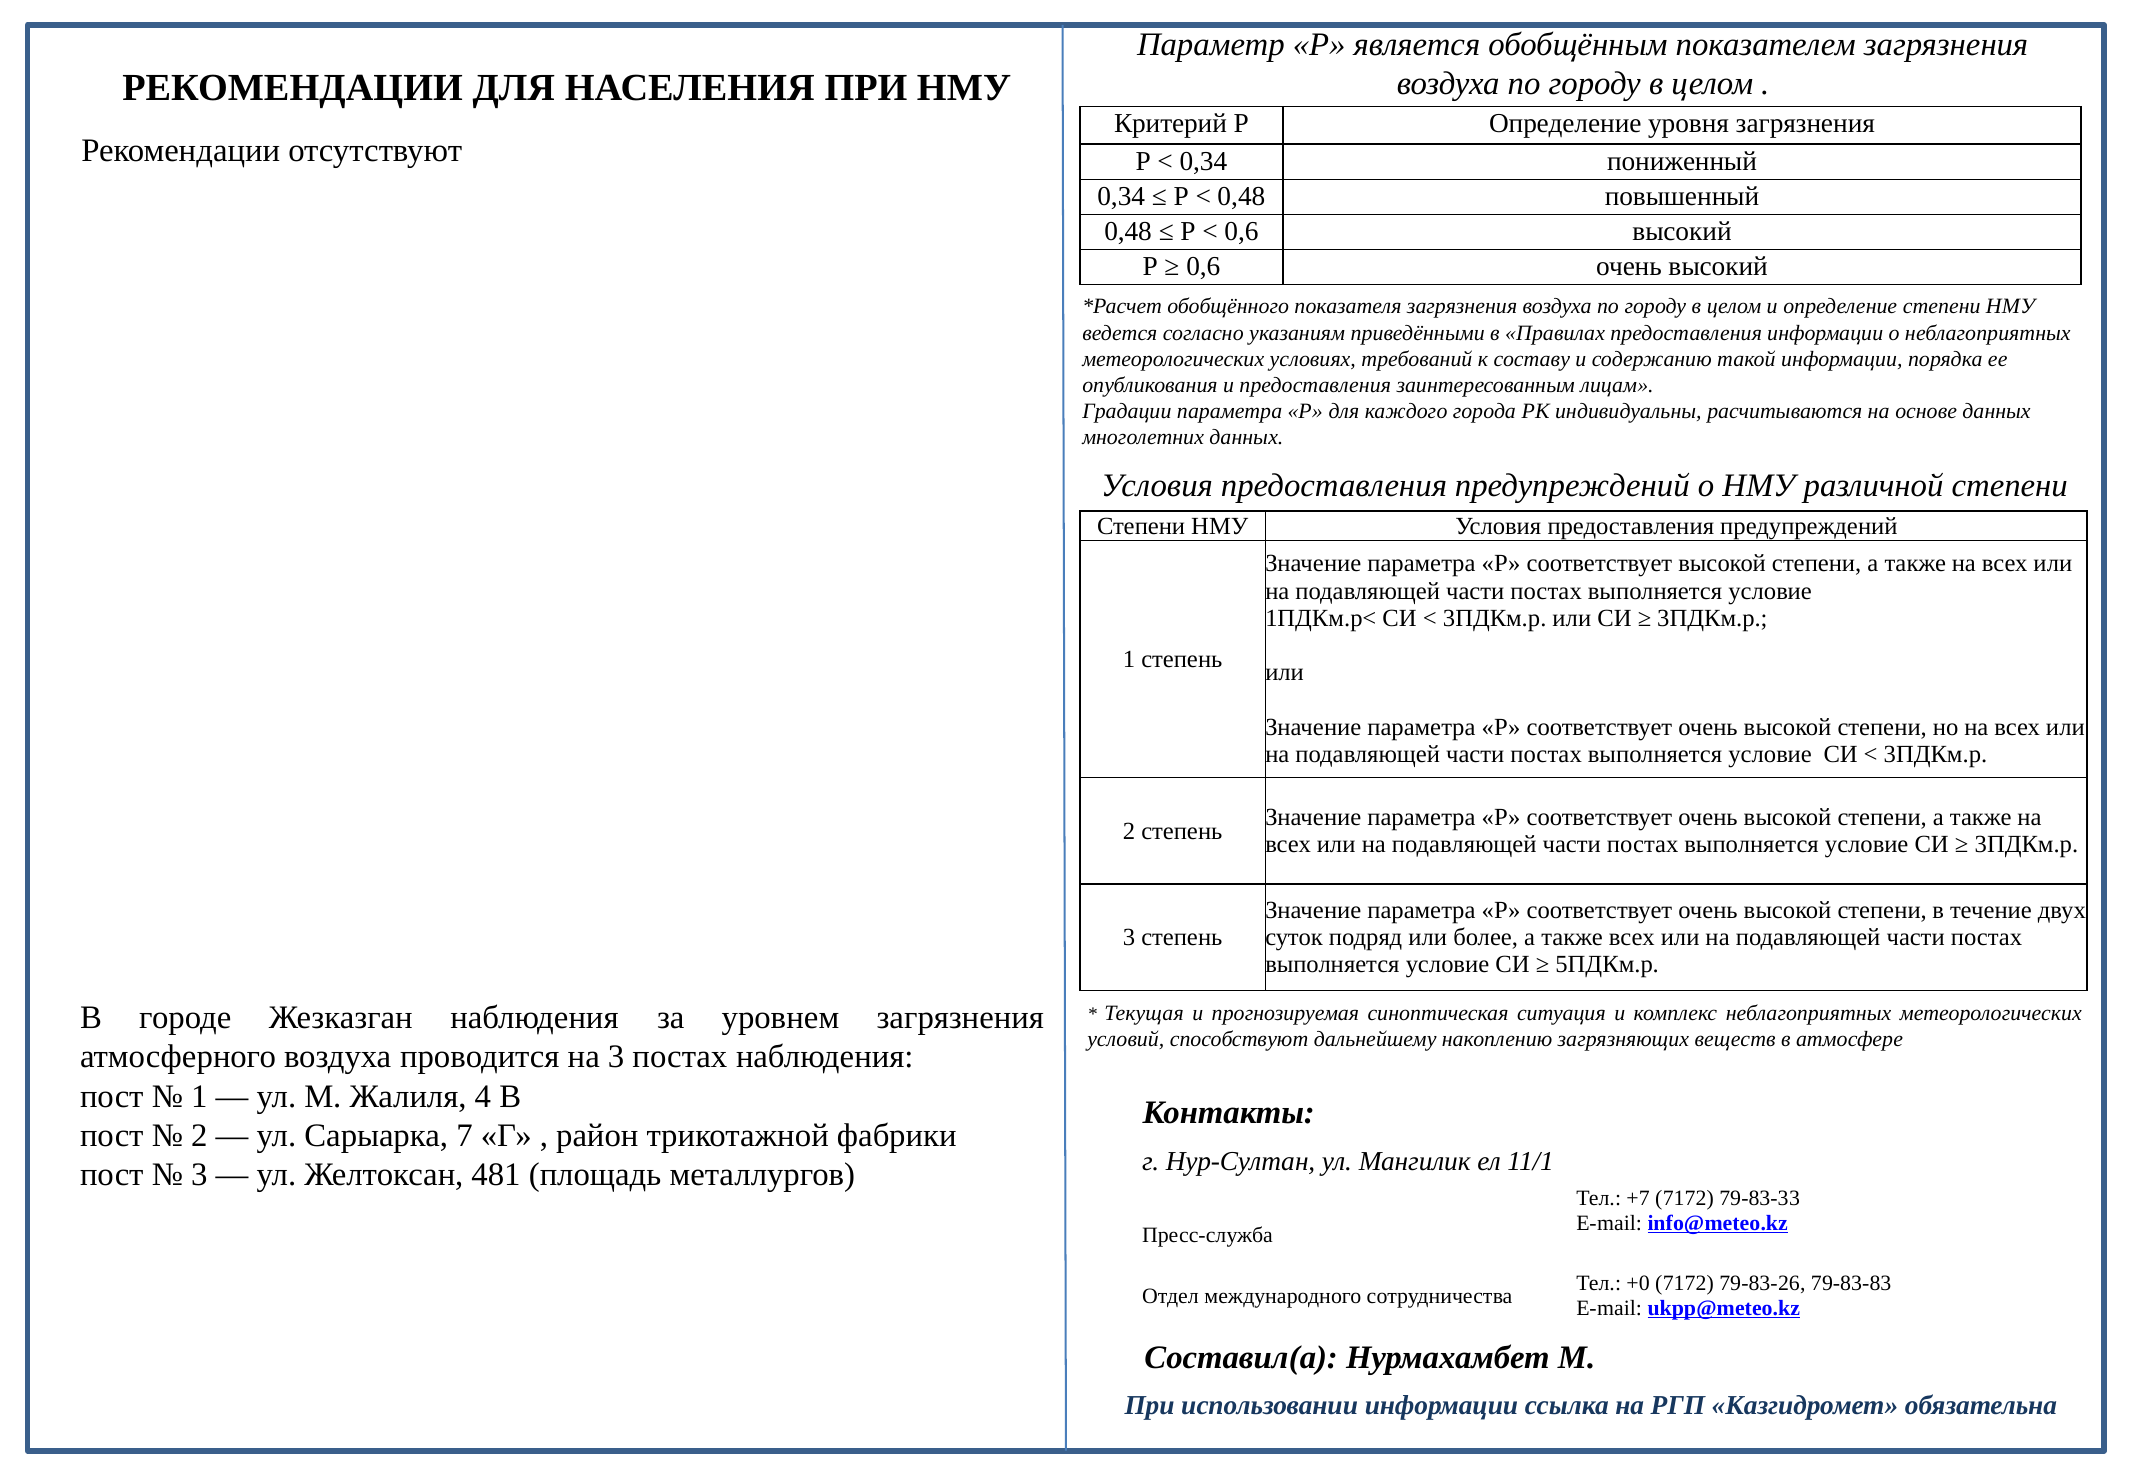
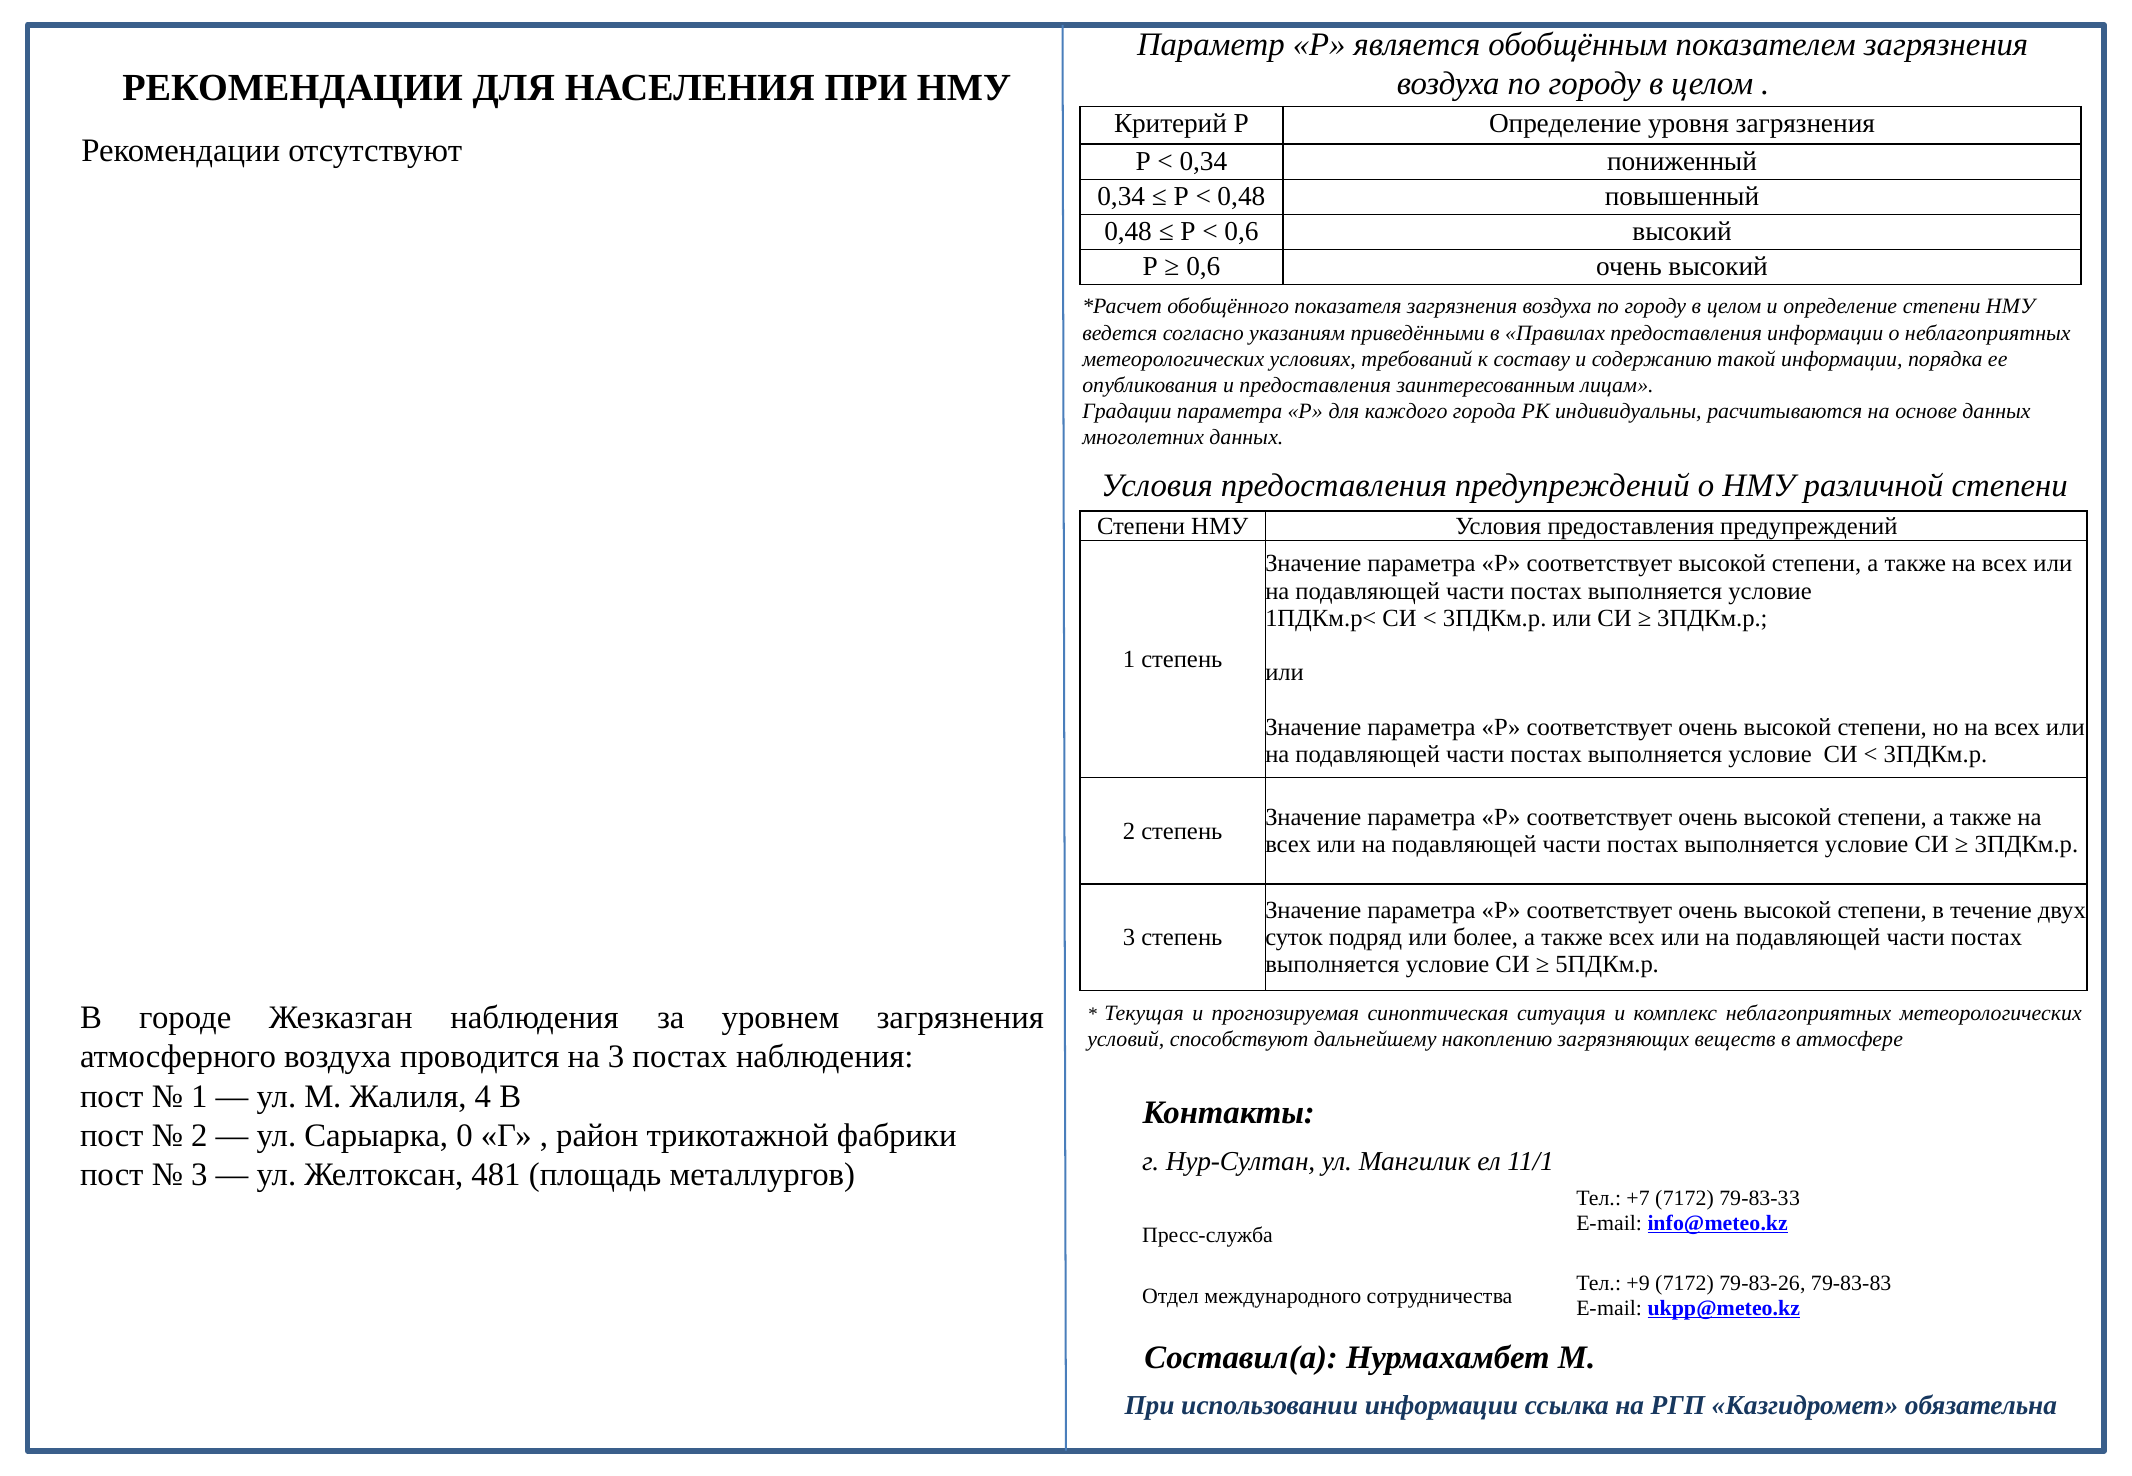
7: 7 -> 0 (465, 1136)
+0: +0 -> +9 (1638, 1284)
